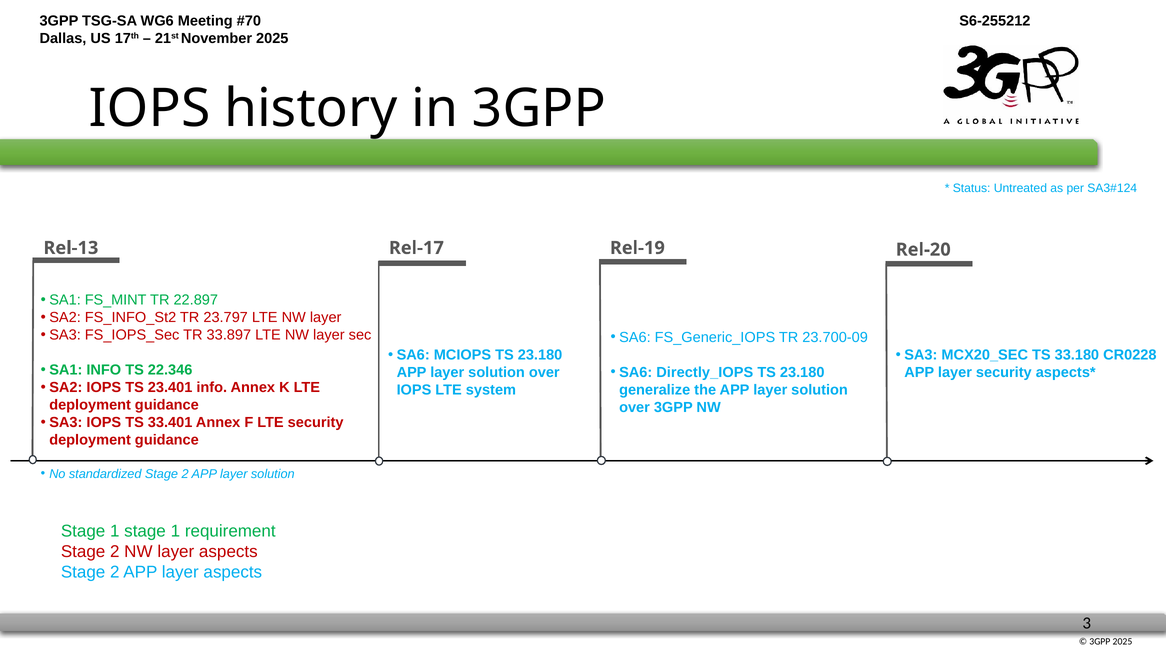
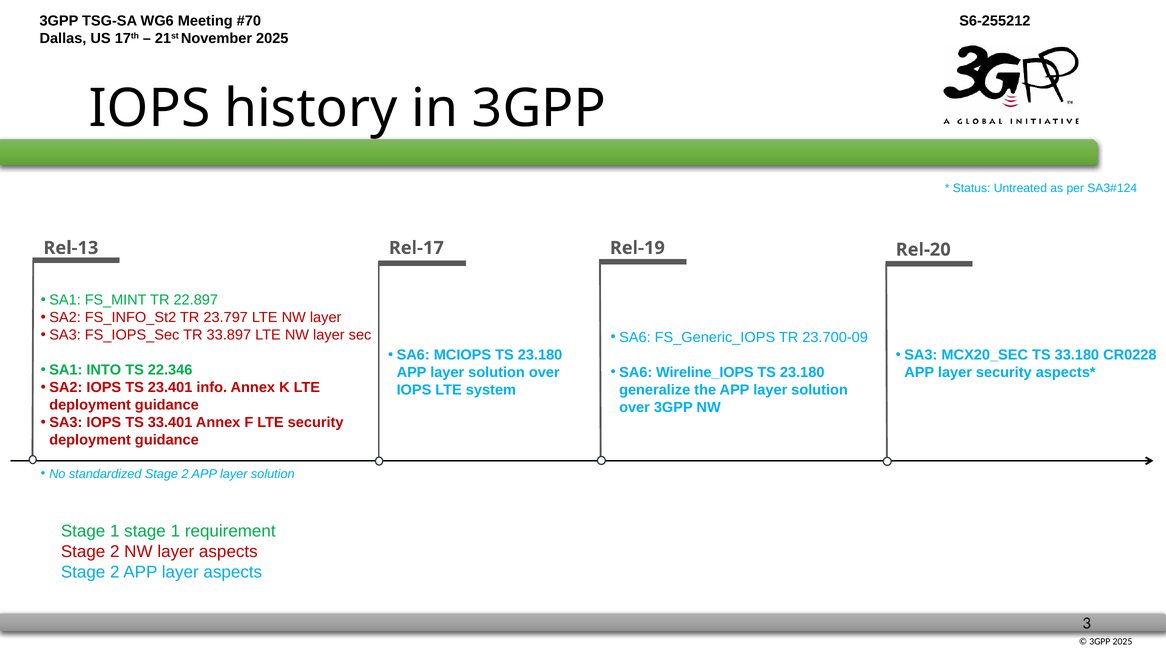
SA1 INFO: INFO -> INTO (104, 370)
Directly_IOPS: Directly_IOPS -> Wireline_IOPS (705, 372)
